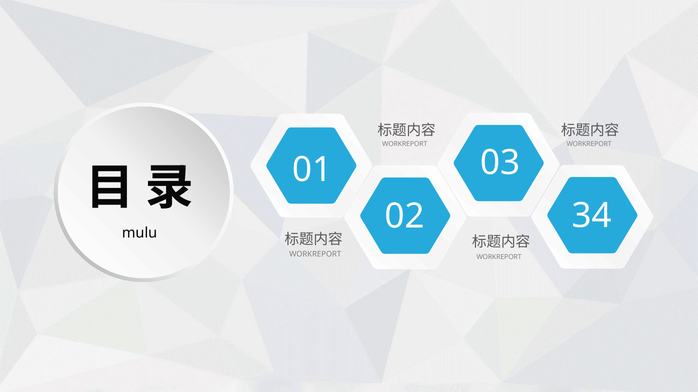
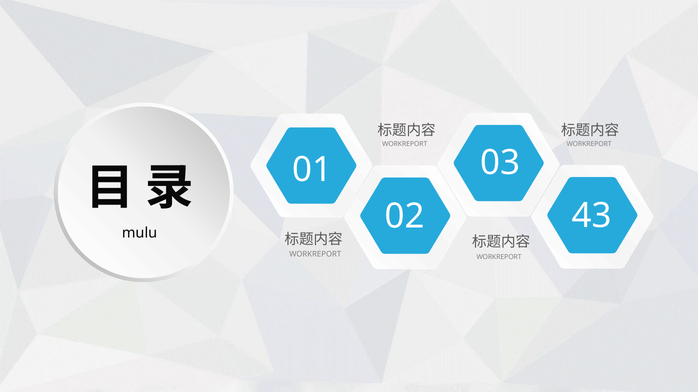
34: 34 -> 43 (592, 216)
